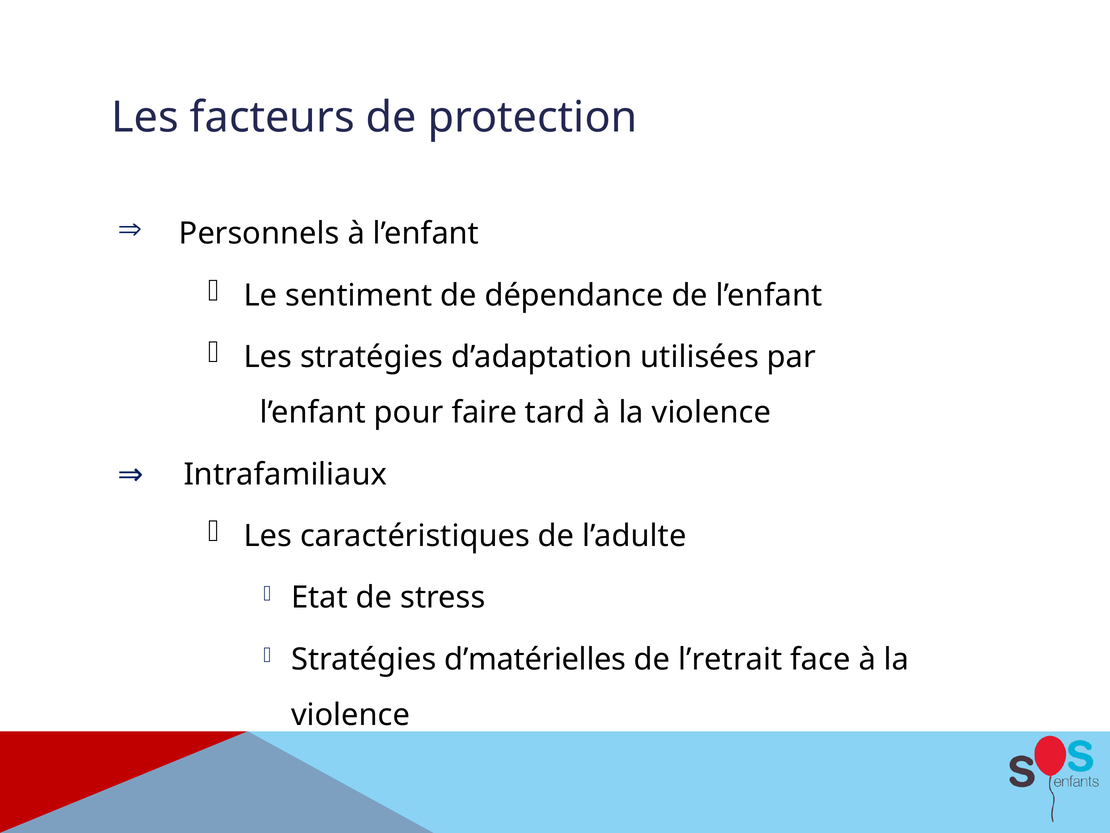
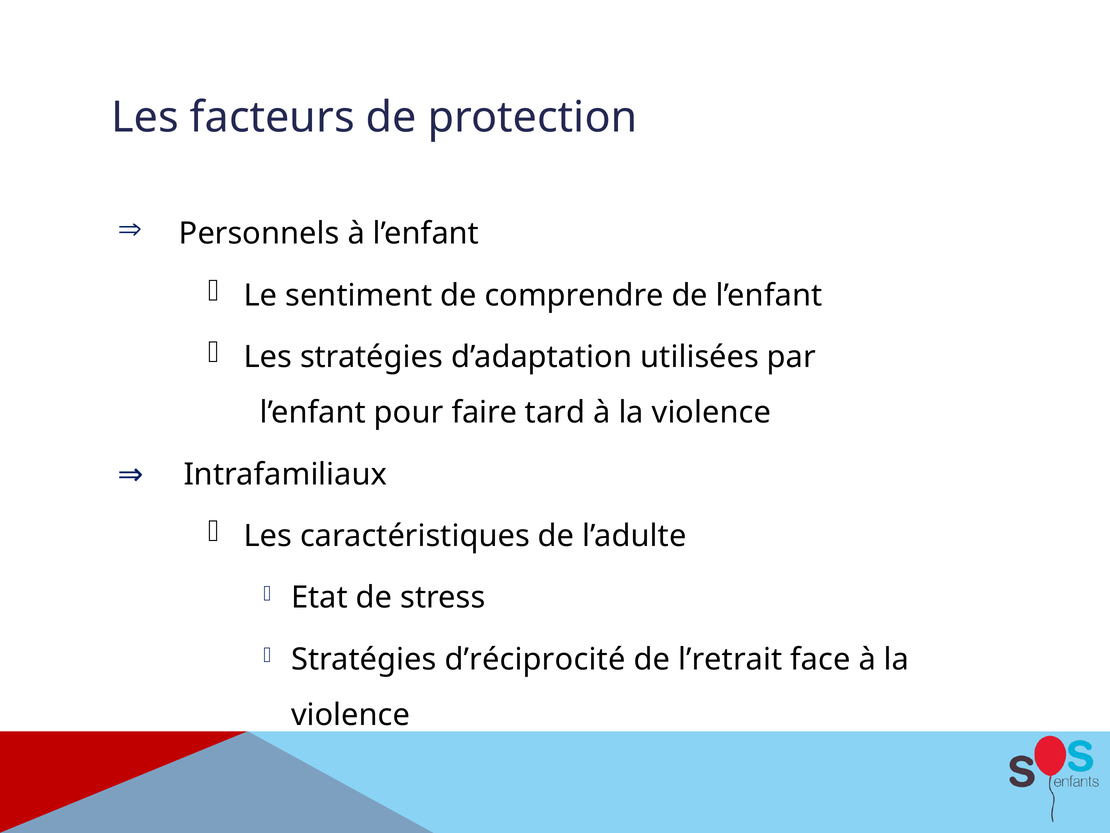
dépendance: dépendance -> comprendre (574, 295)
d’matérielles: d’matérielles -> d’réciprocité (535, 659)
